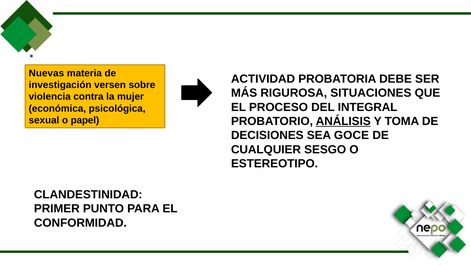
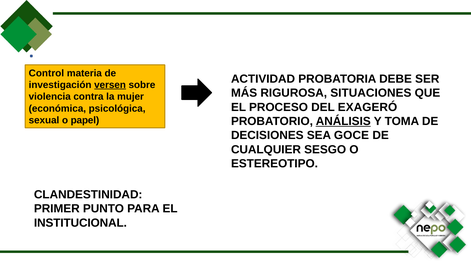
Nuevas: Nuevas -> Control (46, 73)
versen underline: none -> present (110, 85)
INTEGRAL: INTEGRAL -> EXAGERÓ (368, 107)
CONFORMIDAD: CONFORMIDAD -> INSTITUCIONAL (80, 223)
